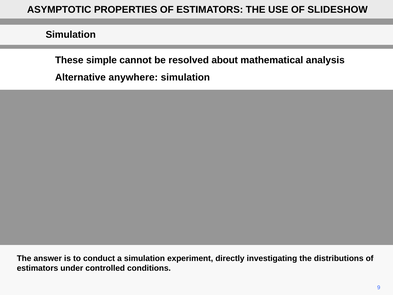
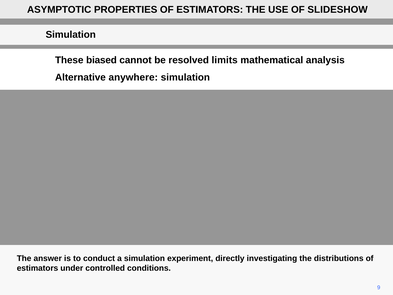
simple: simple -> biased (101, 60)
about: about -> limits (225, 60)
